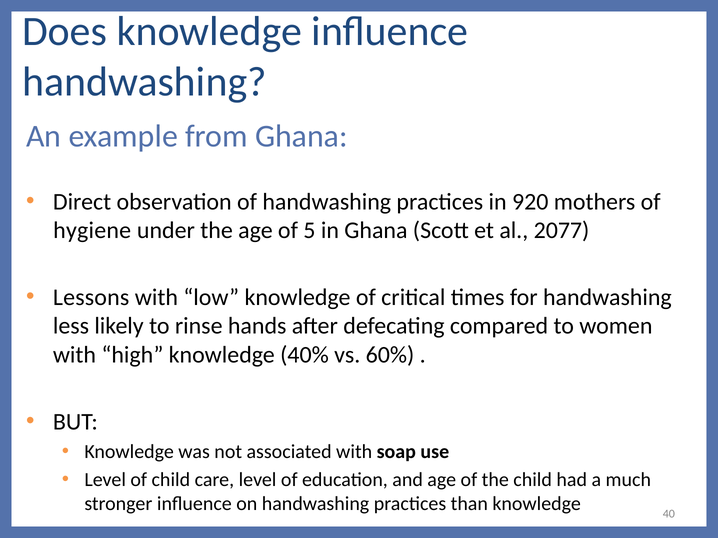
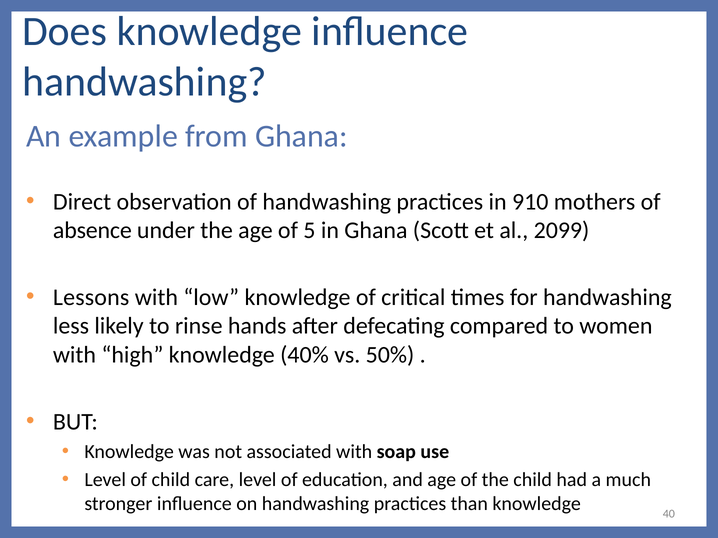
920: 920 -> 910 (530, 202)
hygiene: hygiene -> absence (92, 231)
2077: 2077 -> 2099 (562, 231)
60%: 60% -> 50% (390, 355)
